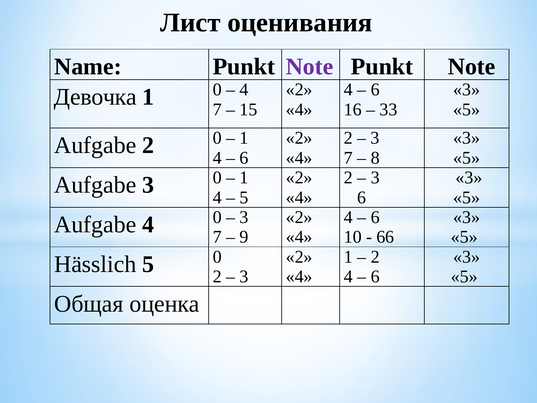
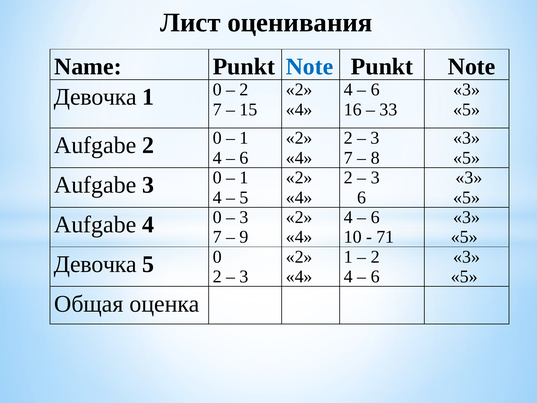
Note colour: purple -> blue (310, 67)
4: 4 -> 2 (244, 90)
66: 66 -> 71 (385, 237)
Hässlich: Hässlich -> Девочка (95, 264)
